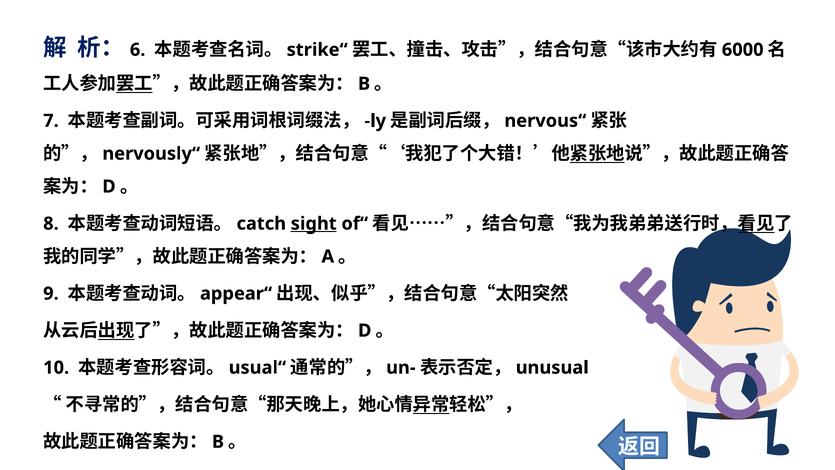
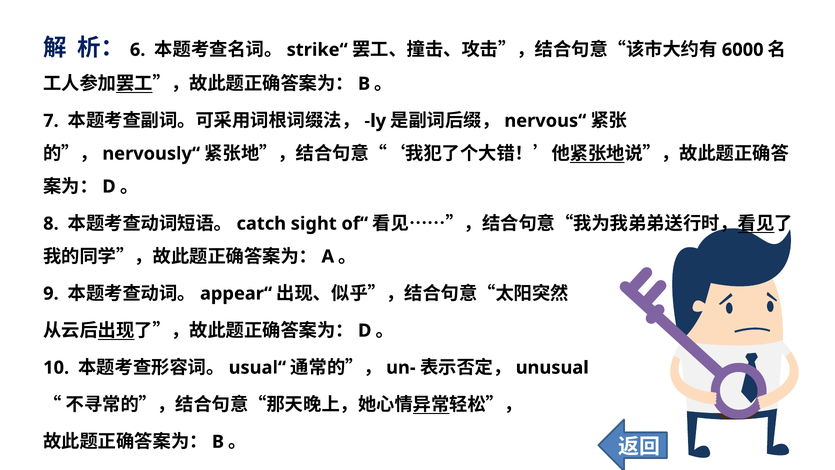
sight underline: present -> none (314, 223)
